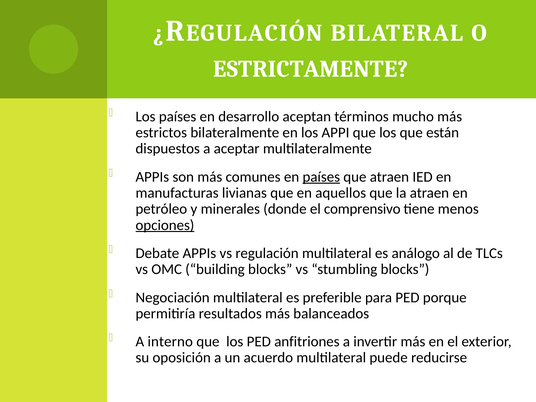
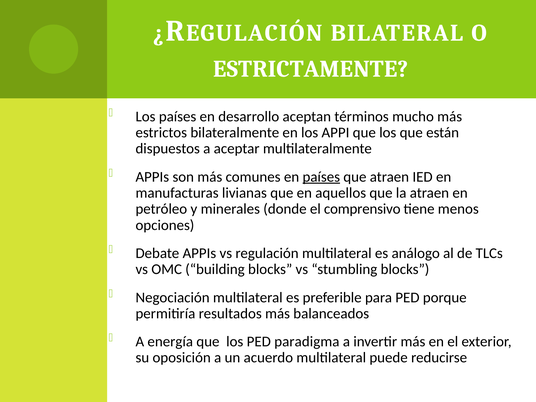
opciones underline: present -> none (165, 225)
interno: interno -> energía (170, 342)
anfitriones: anfitriones -> paradigma (307, 342)
